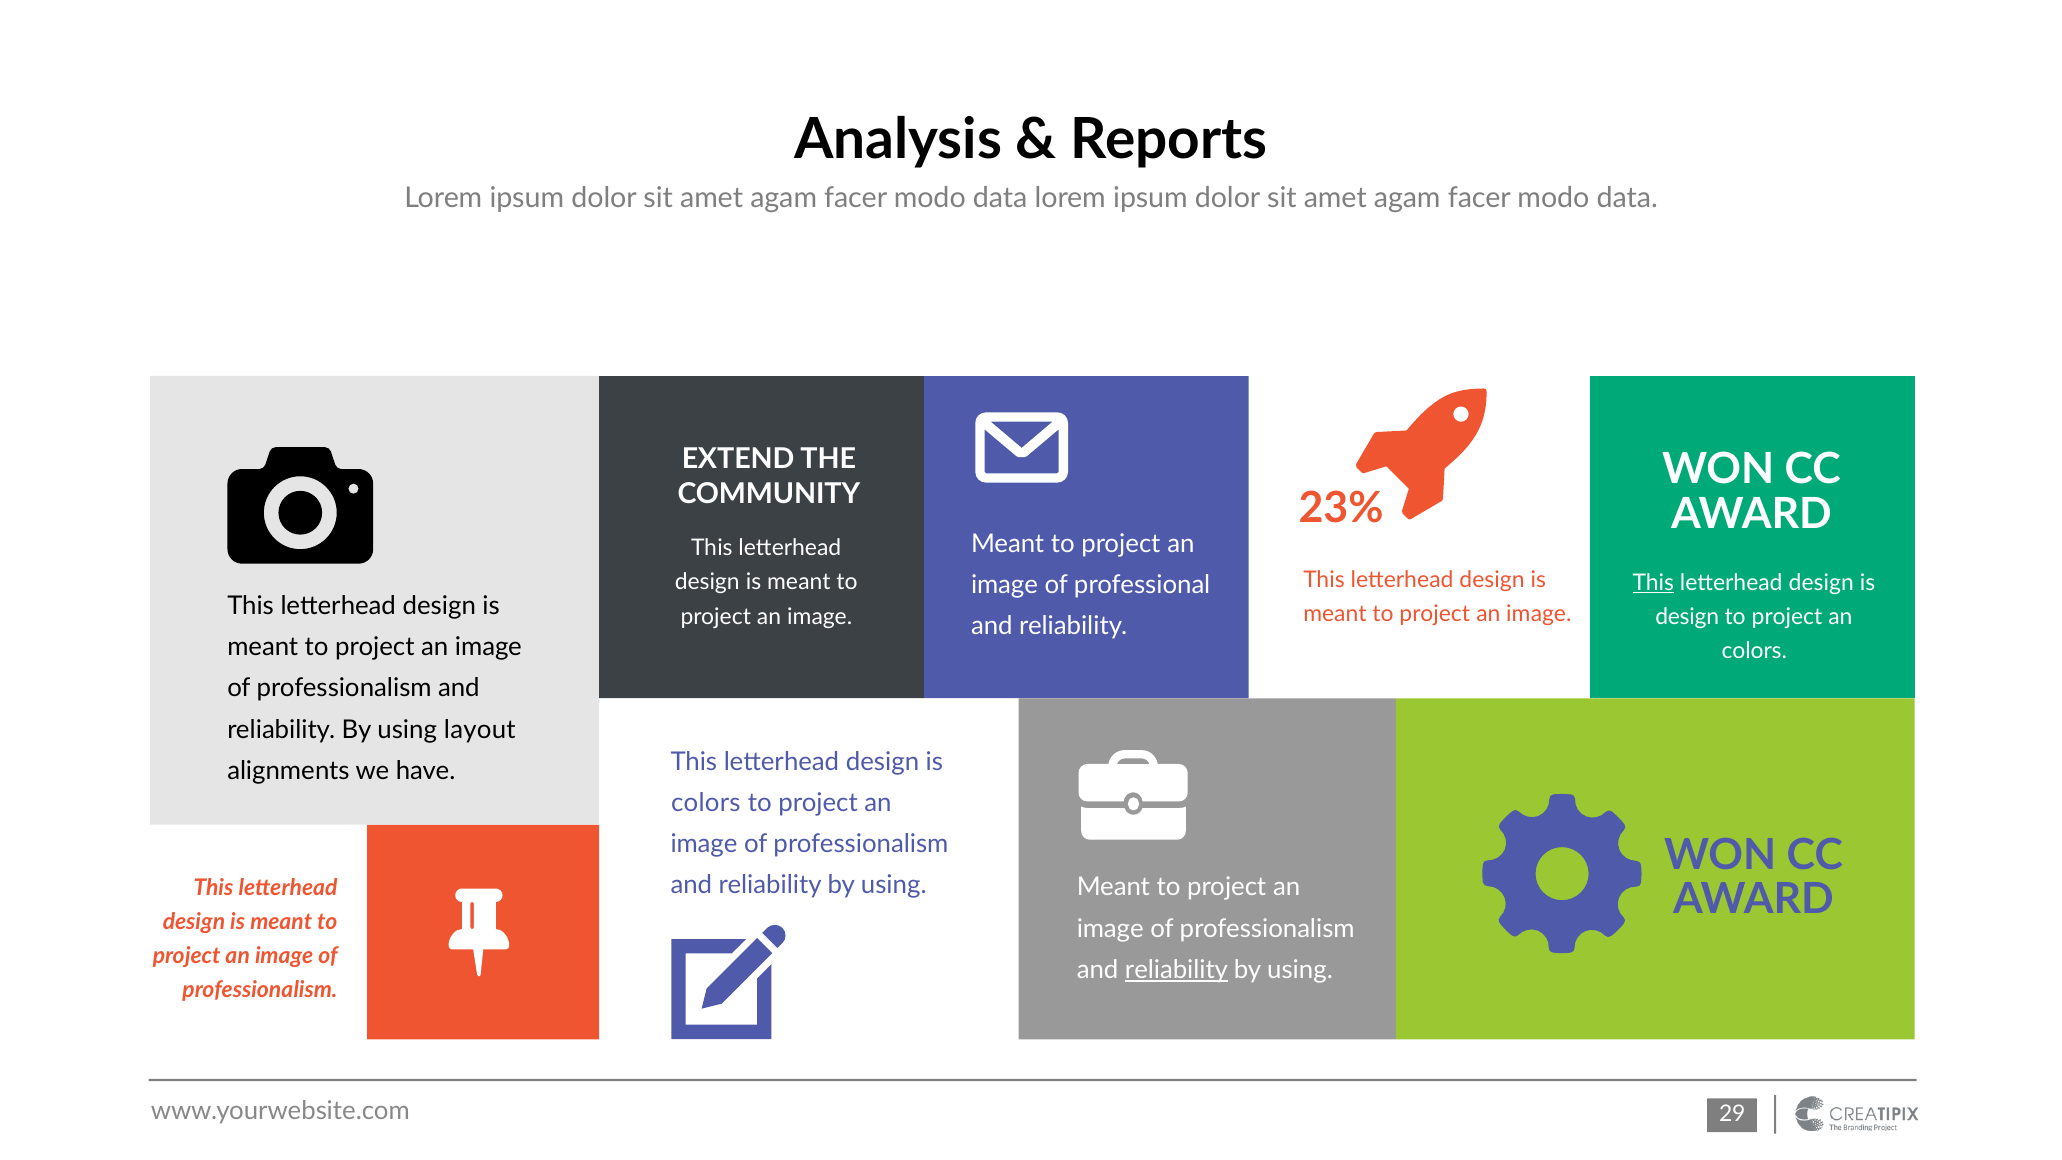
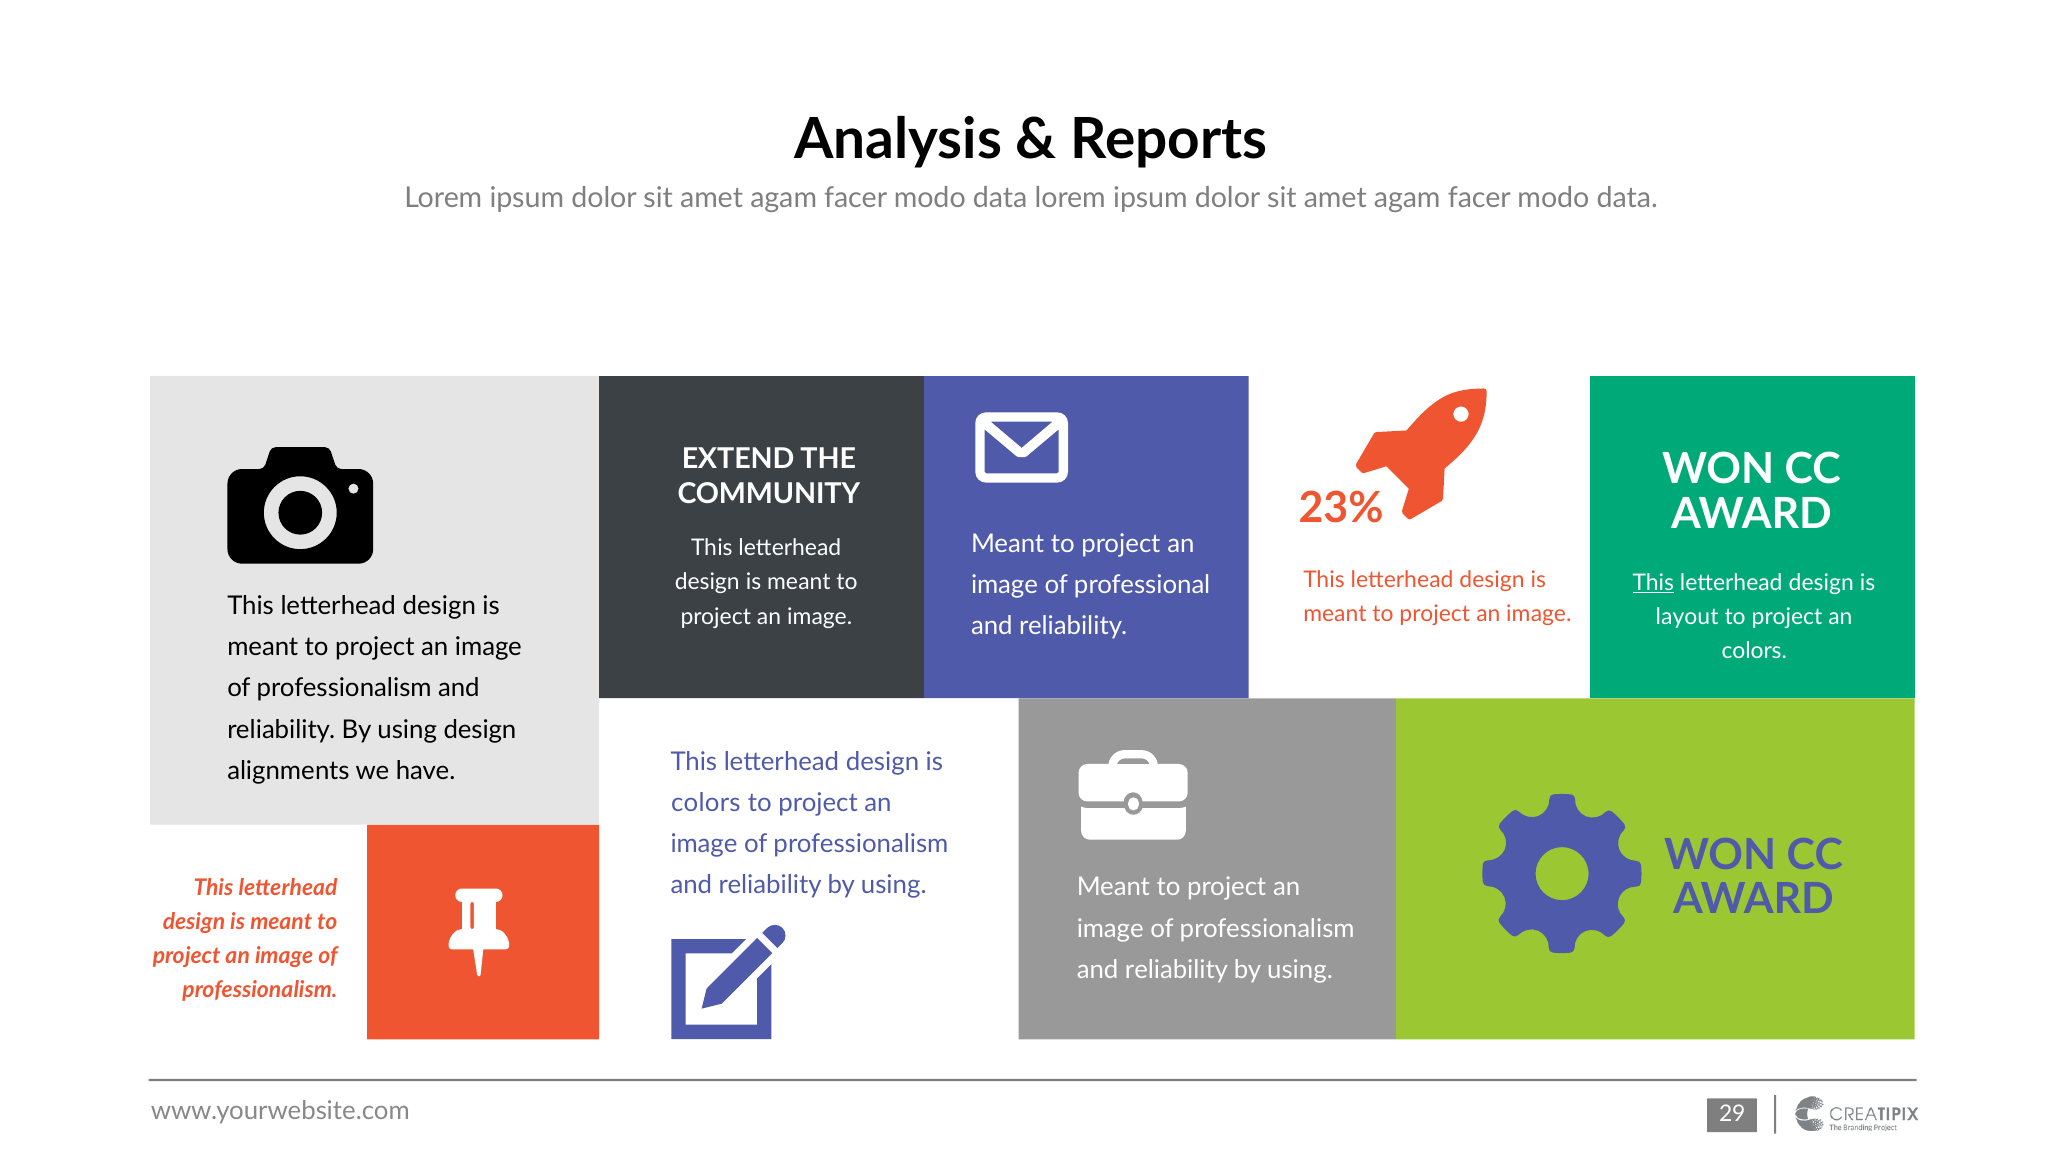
design: design -> layout (1687, 617)
using layout: layout -> design (480, 730)
reliability underline: present -> none (1176, 970)
